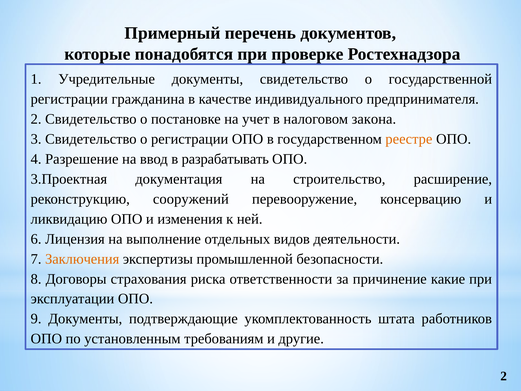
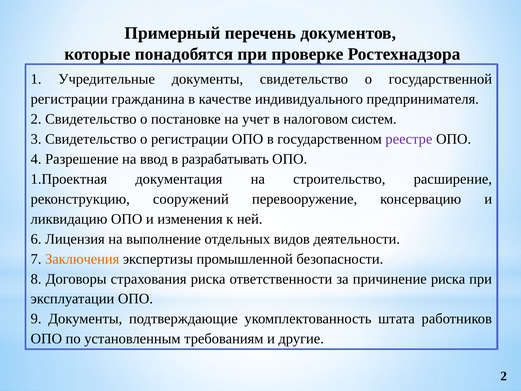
закона: закона -> систем (374, 119)
реестре colour: orange -> purple (409, 139)
3.Проектная: 3.Проектная -> 1.Проектная (69, 179)
причинение какие: какие -> риска (448, 279)
